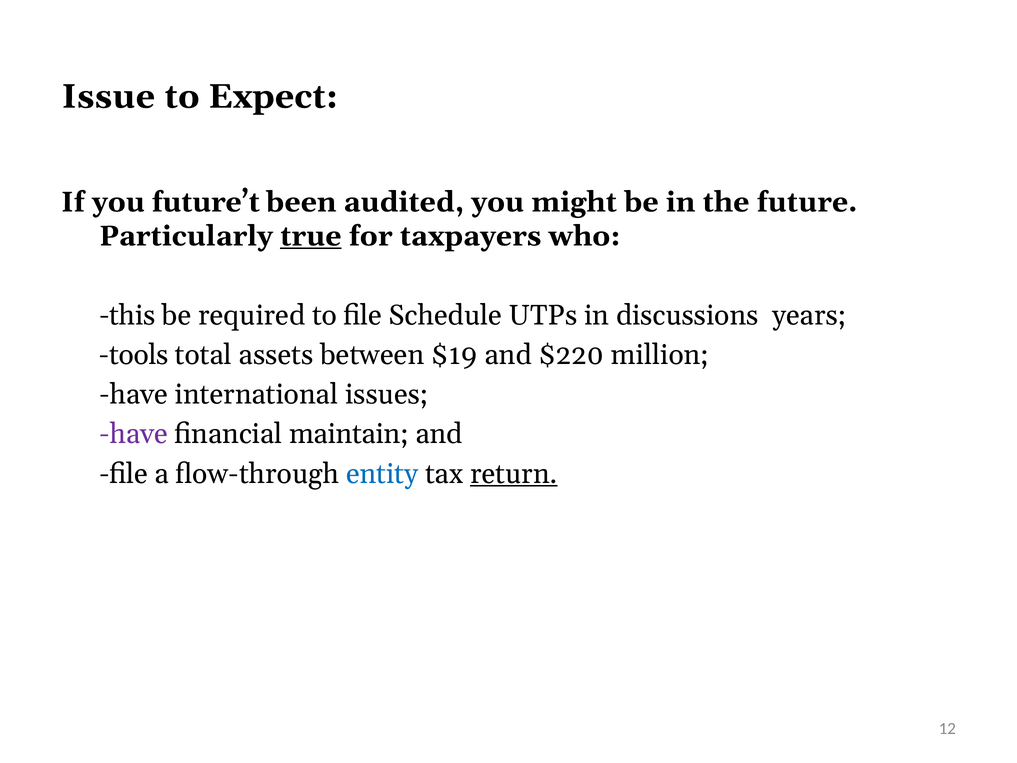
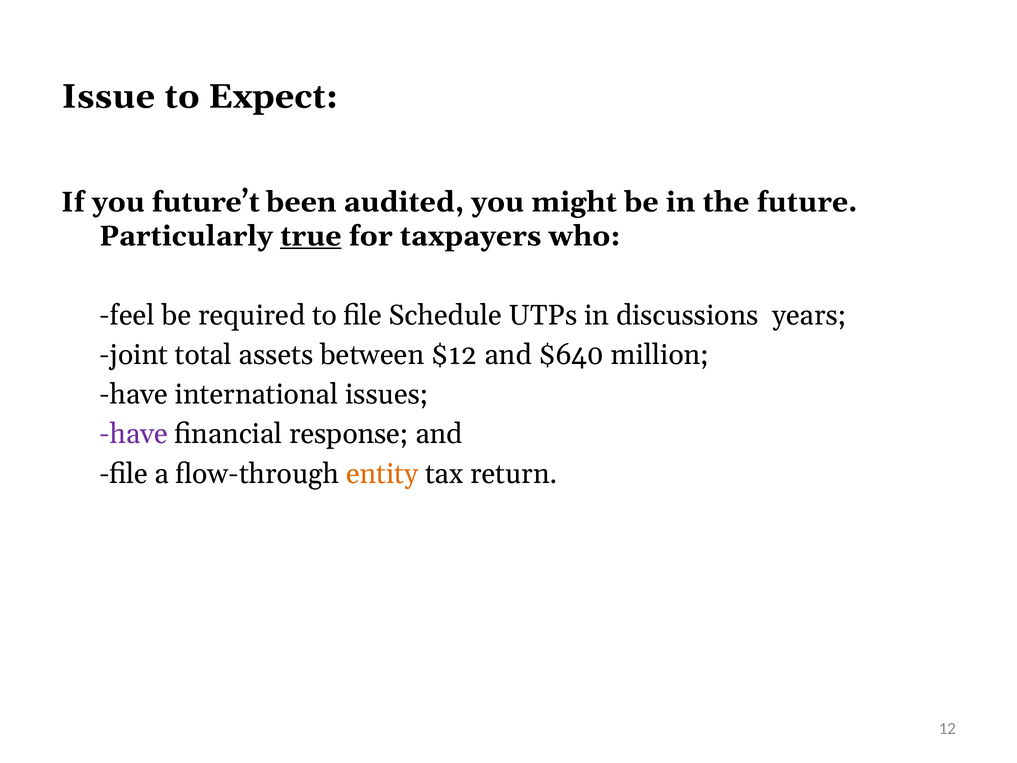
this: this -> feel (127, 315)
tools: tools -> joint (134, 355)
$19: $19 -> $12 (454, 355)
$220: $220 -> $640 (571, 355)
maintain: maintain -> response (349, 434)
entity colour: blue -> orange (382, 474)
return underline: present -> none (514, 474)
